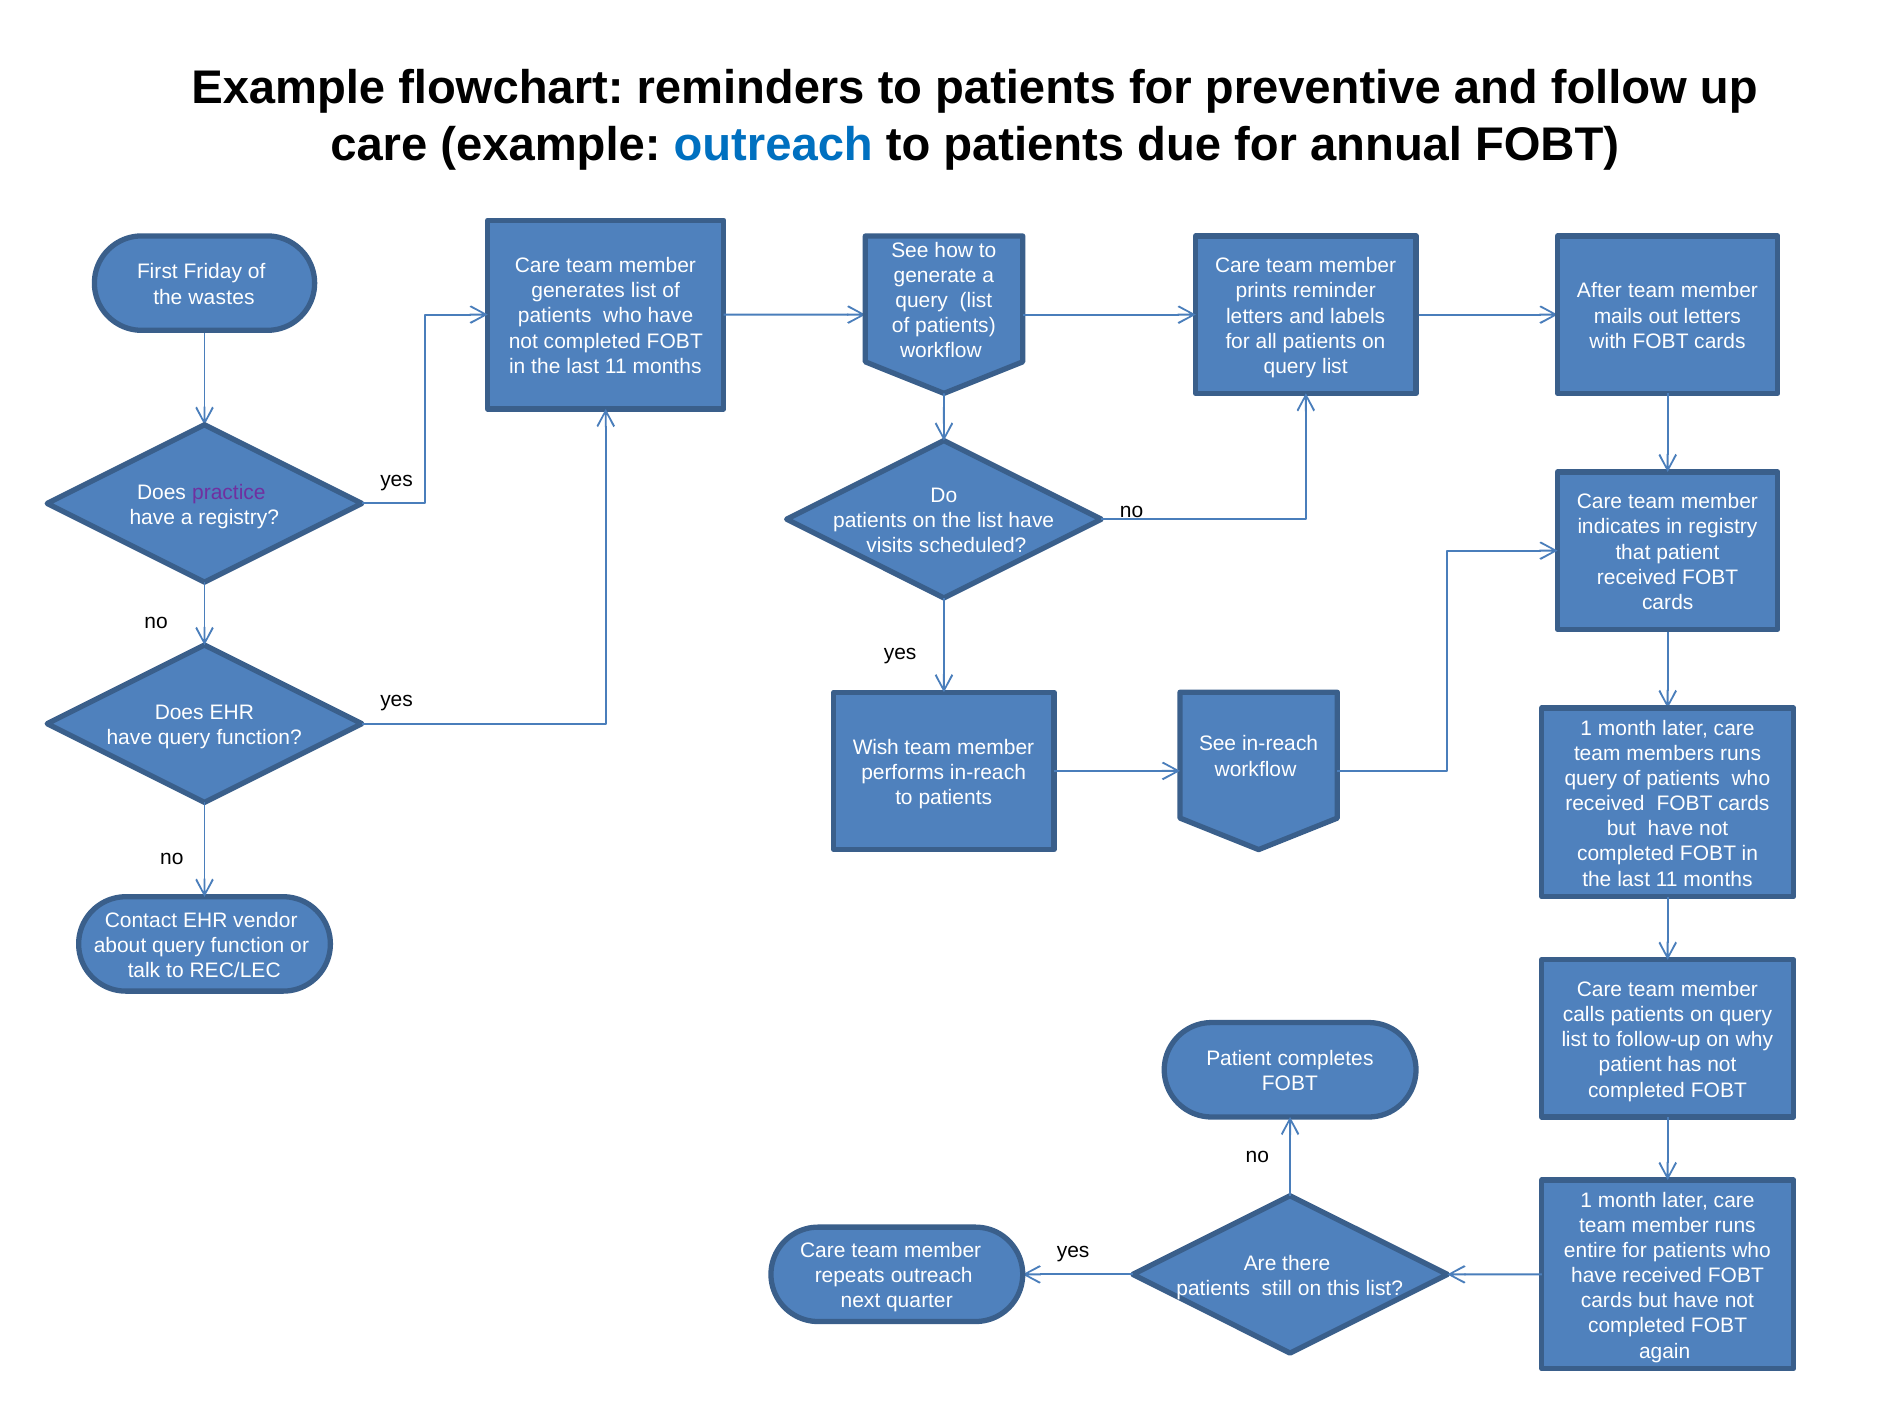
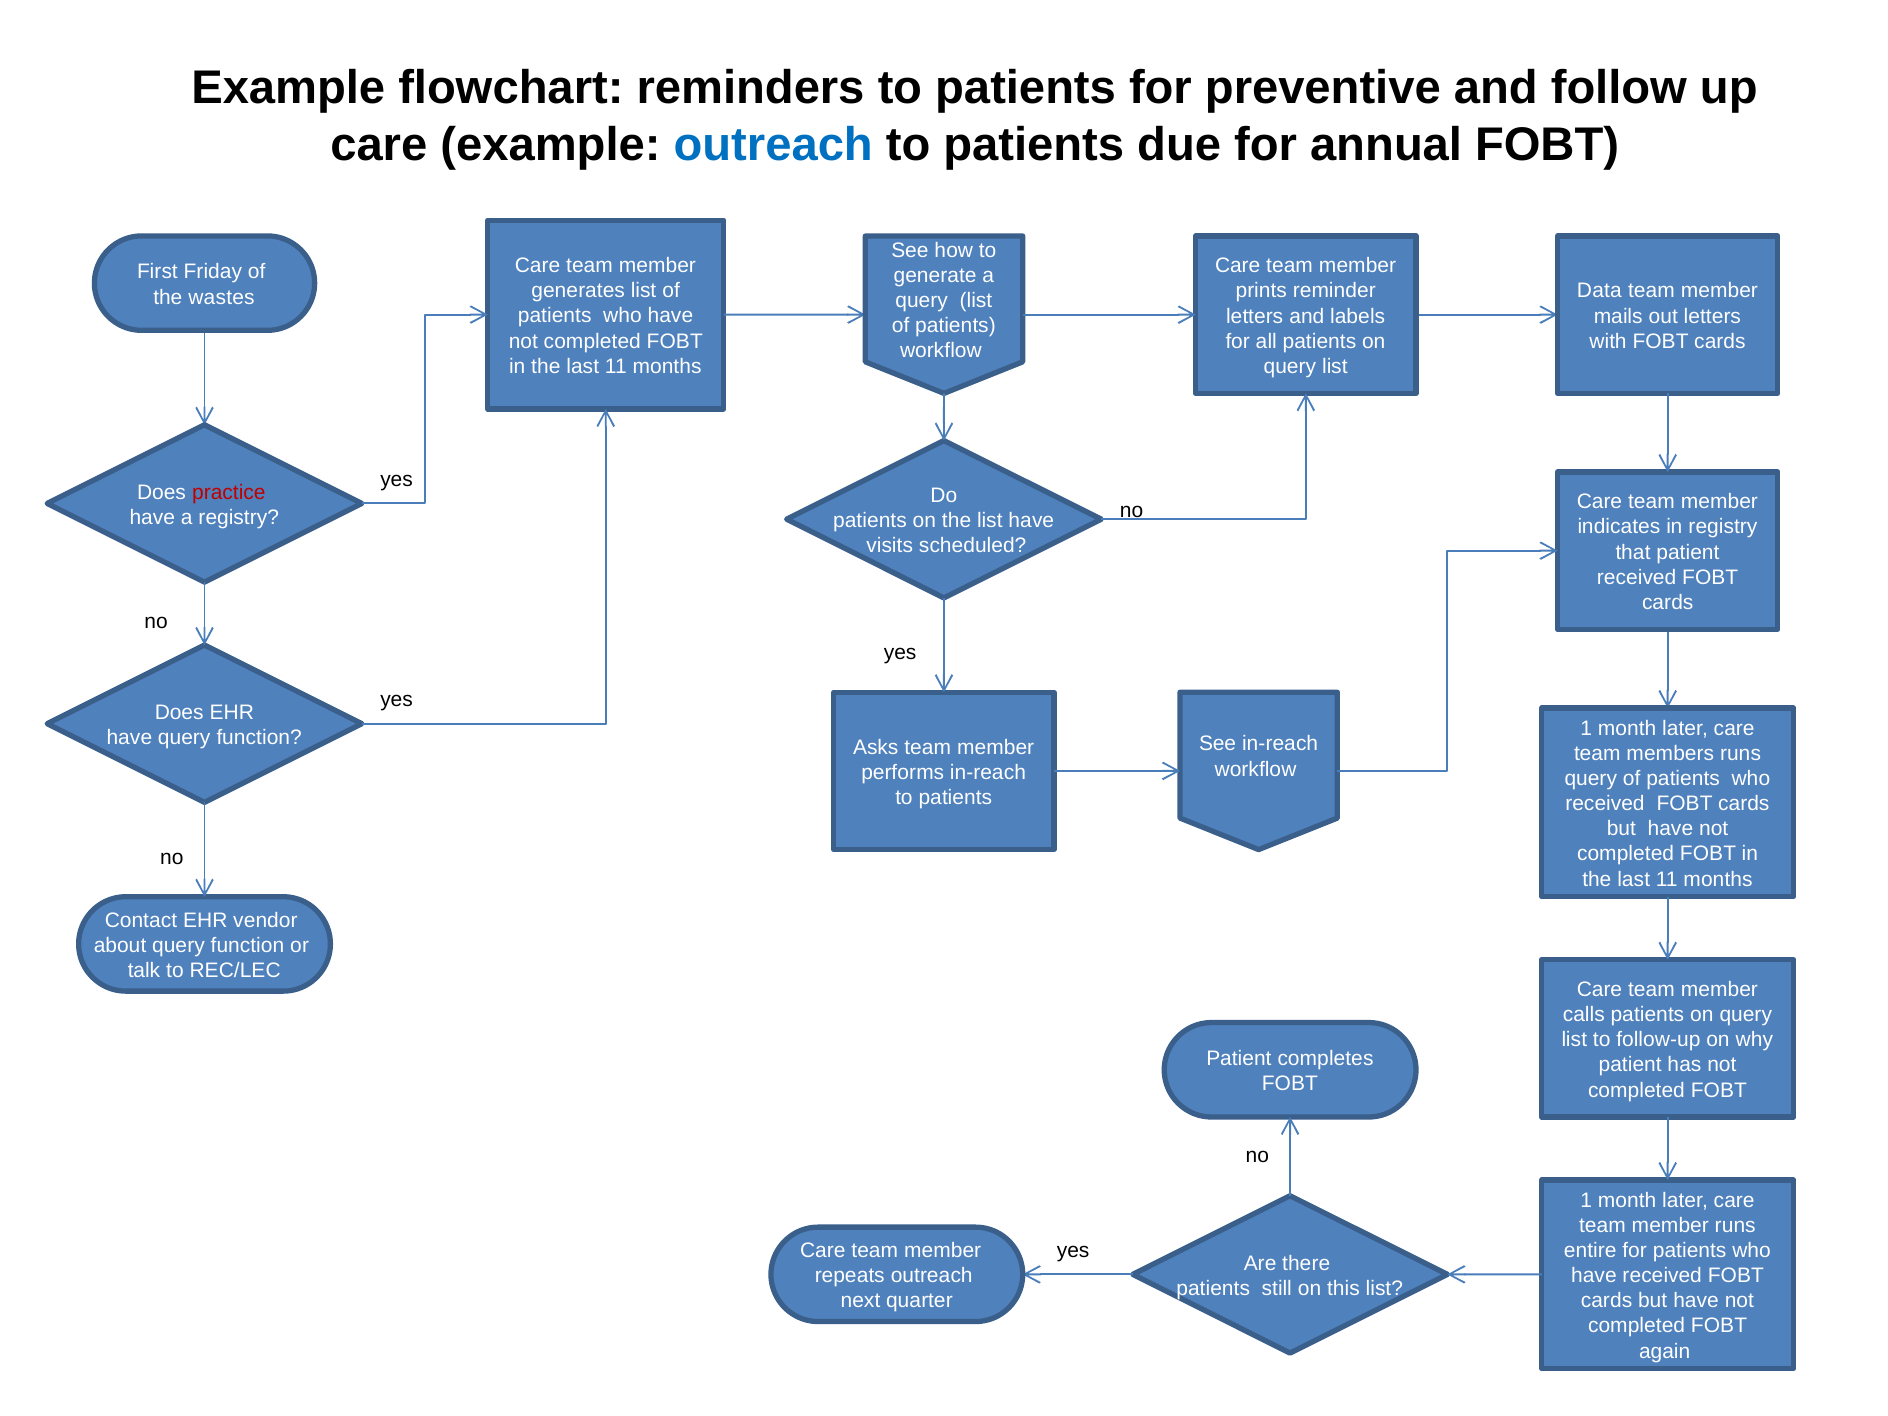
After: After -> Data (1599, 291)
practice colour: purple -> red (229, 492)
Wish: Wish -> Asks (876, 747)
